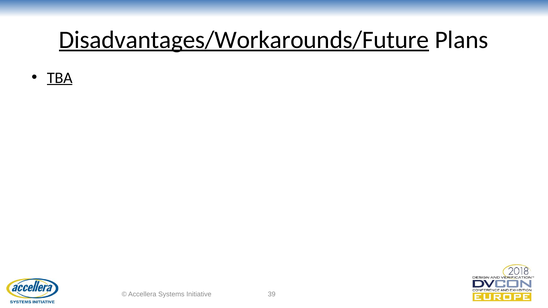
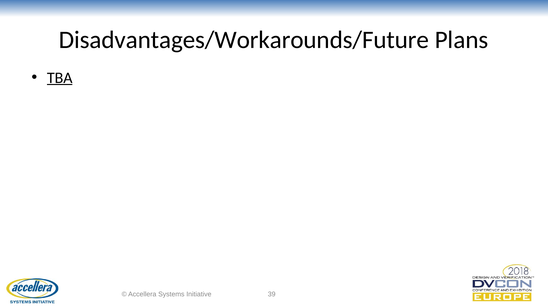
Disadvantages/Workarounds/Future underline: present -> none (244, 40)
